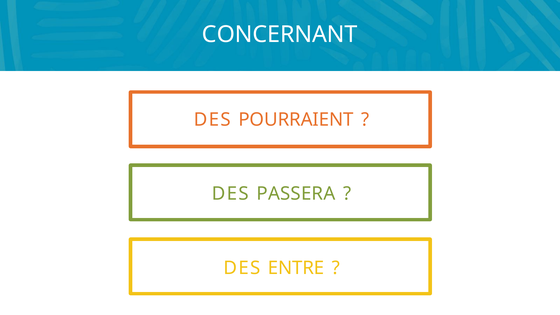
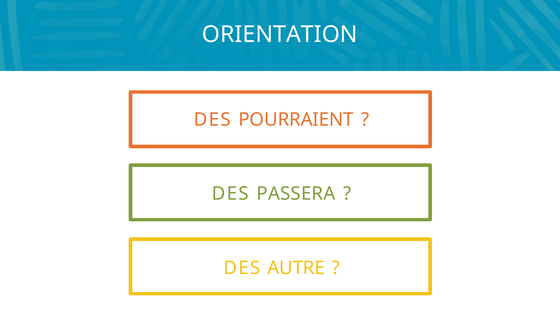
CONCERNANT: CONCERNANT -> ORIENTATION (280, 34)
ENTRE: ENTRE -> AUTRE (296, 268)
